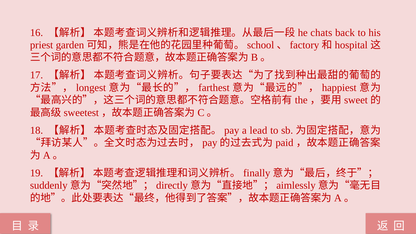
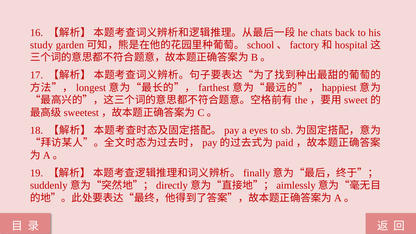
priest: priest -> study (42, 45)
lead: lead -> eyes (259, 130)
